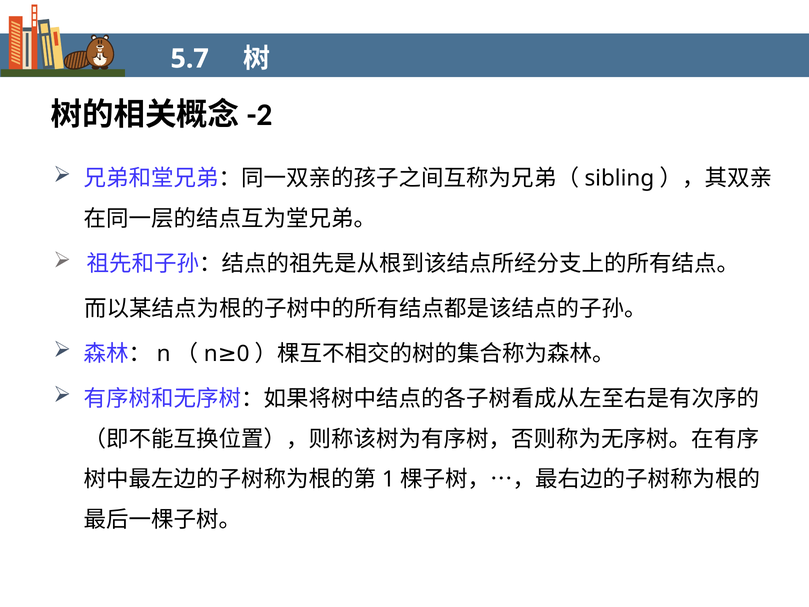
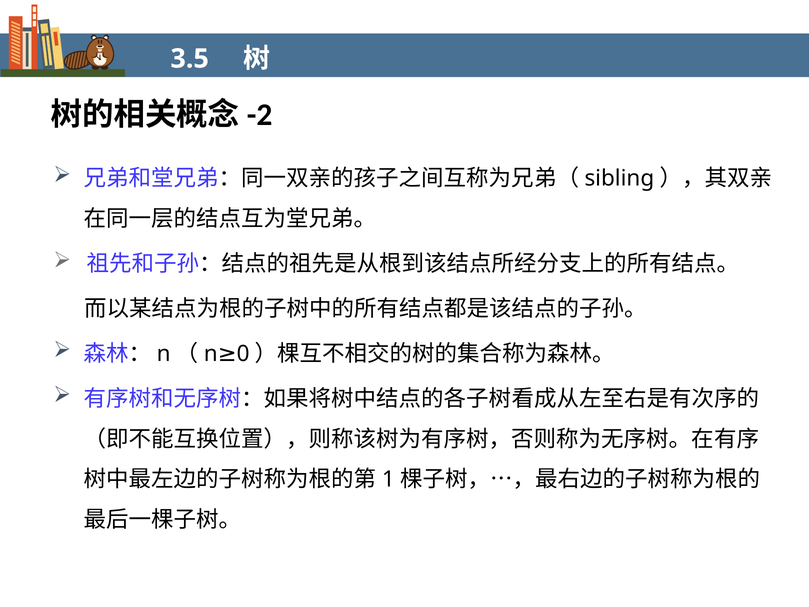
5.7: 5.7 -> 3.5 (190, 59)
